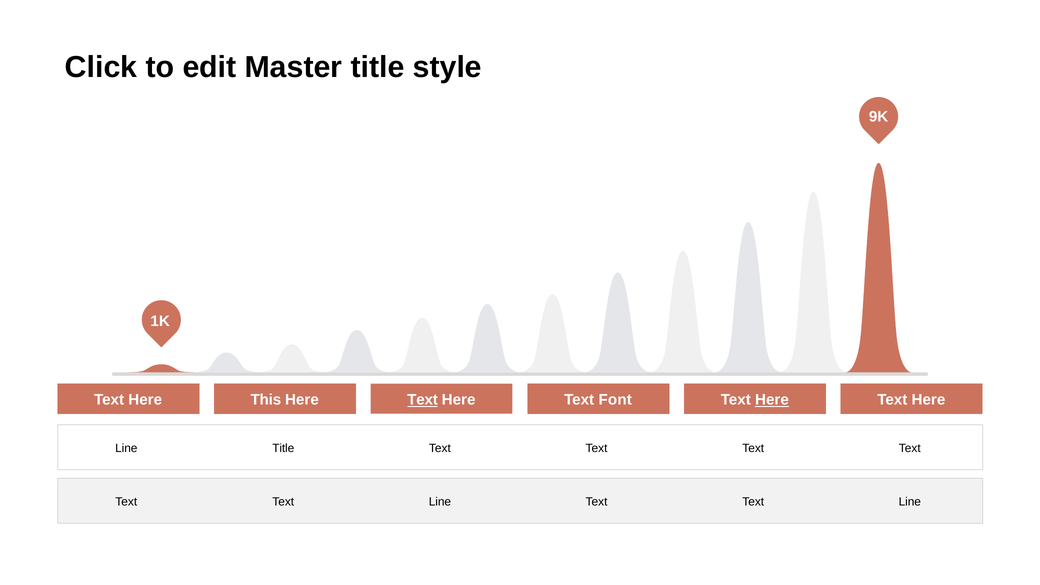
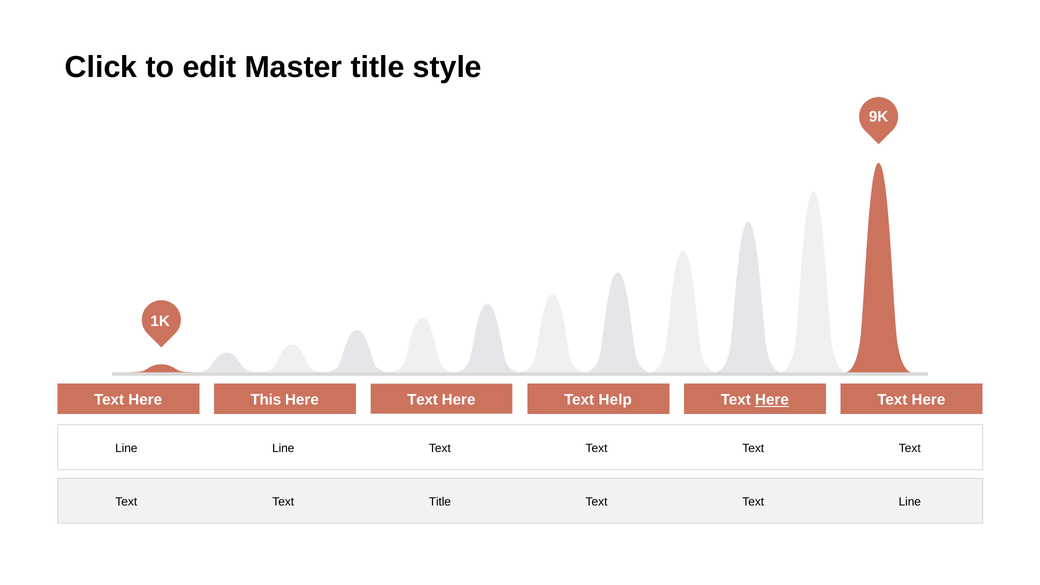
Text underline: present -> none (423, 400)
Font: Font -> Help (615, 400)
Title: Title -> Line (283, 448)
Line: Line -> Title (440, 502)
